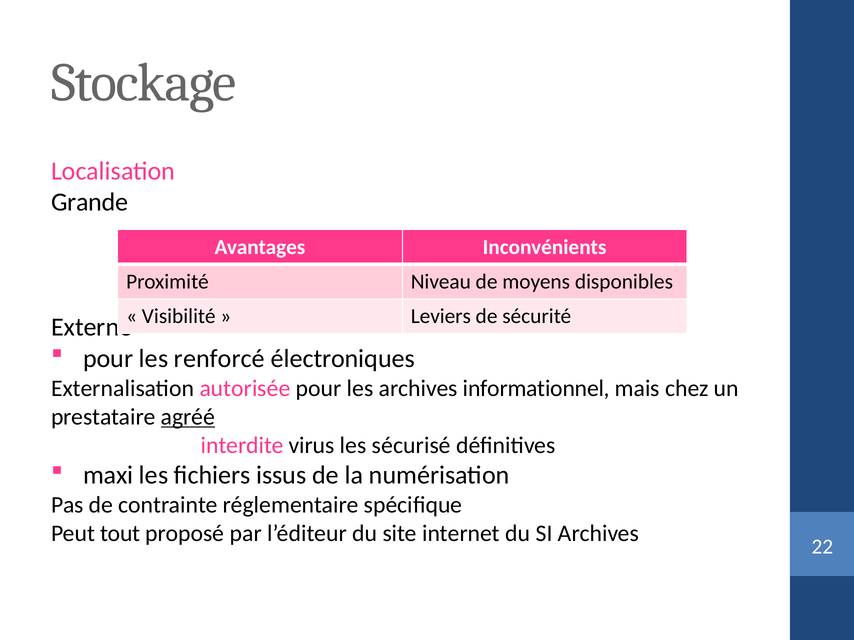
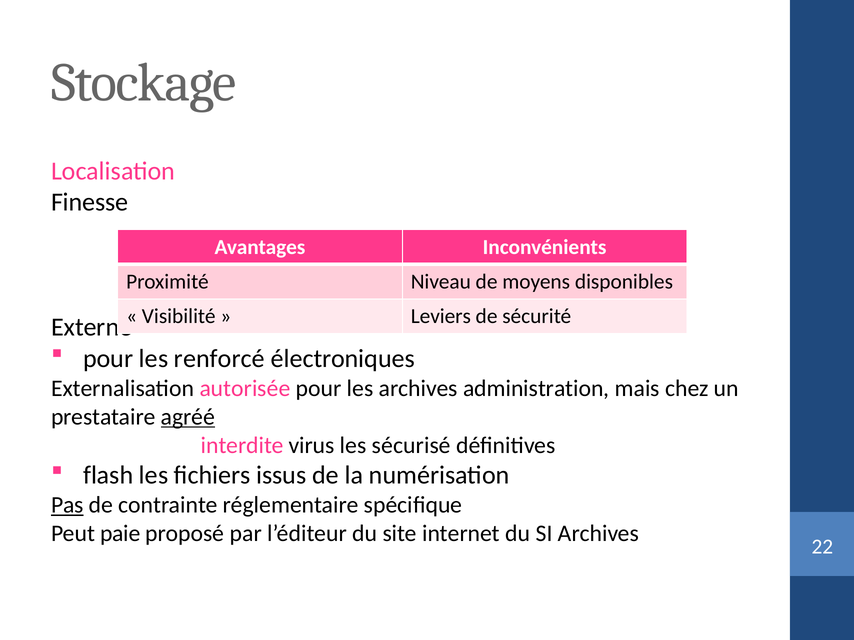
Grande: Grande -> Finesse (90, 202)
informationnel: informationnel -> administration (536, 389)
maxi: maxi -> flash (108, 476)
Pas underline: none -> present (67, 505)
tout: tout -> paie (120, 534)
